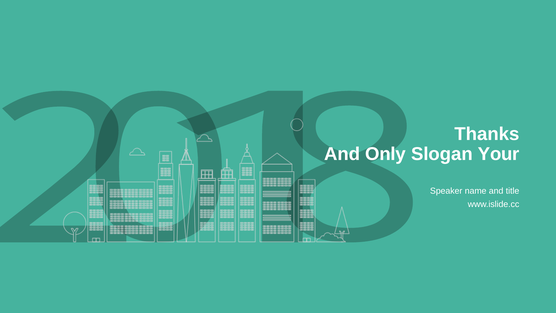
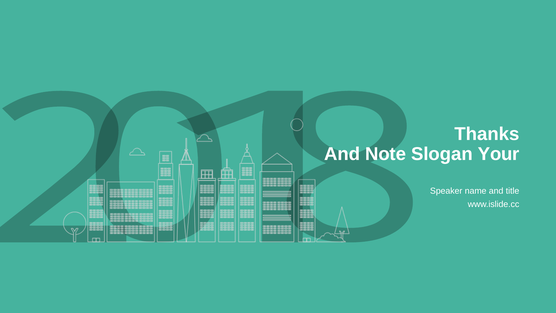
Only: Only -> Note (386, 154)
